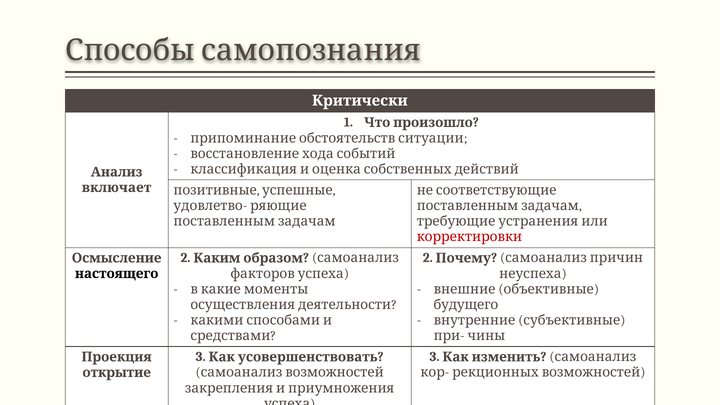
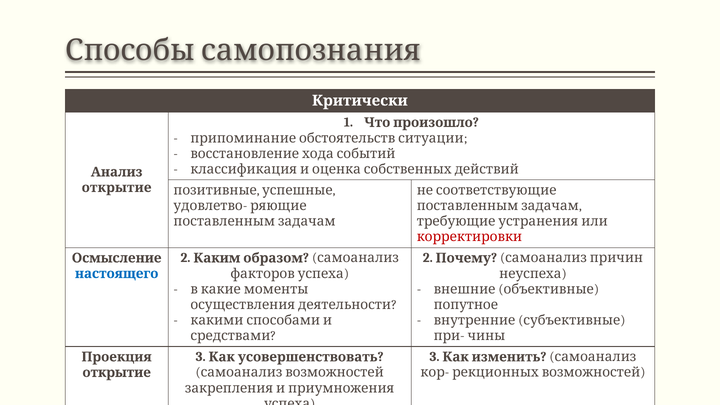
включает: включает -> открытие (117, 188)
настоящего colour: black -> blue (117, 274)
будущего: будущего -> попутное (466, 305)
